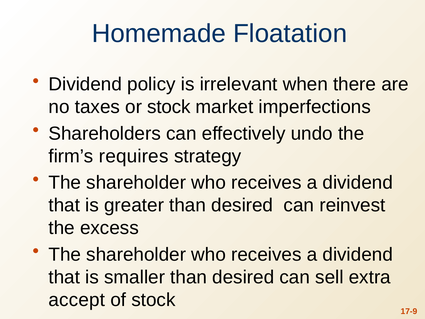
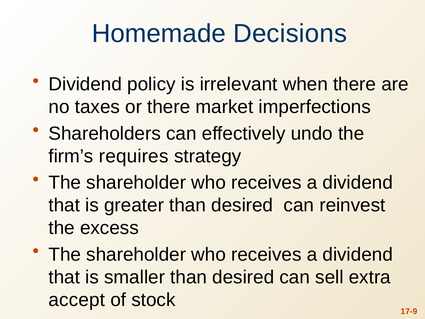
Floatation: Floatation -> Decisions (290, 34)
or stock: stock -> there (169, 107)
